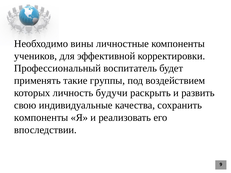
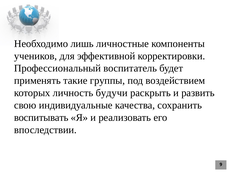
вины: вины -> лишь (82, 44)
компоненты: компоненты -> воспитывать (41, 118)
